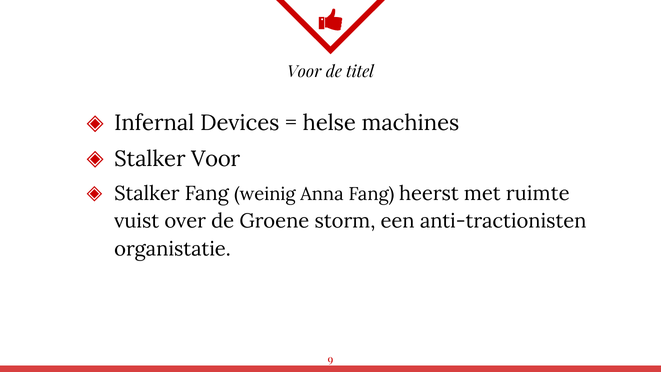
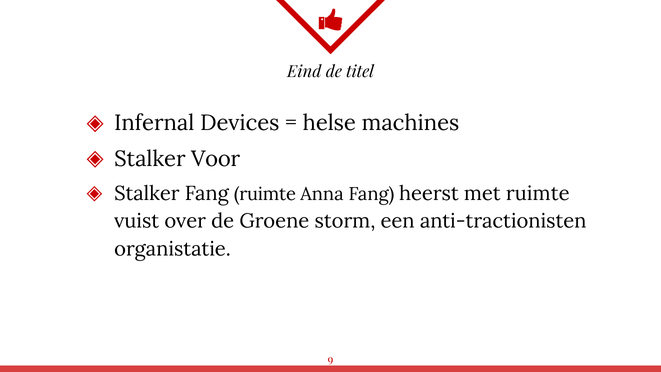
Voor: Voor -> Eind (304, 72)
Fang weinig: weinig -> ruimte (265, 194)
